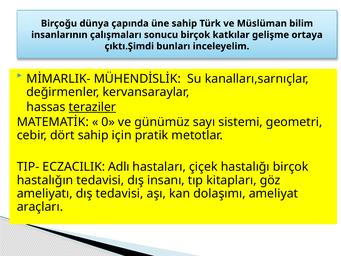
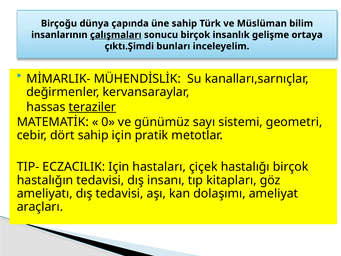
çalışmaları underline: none -> present (116, 35)
katkılar: katkılar -> insanlık (231, 35)
ECZACILIK Adlı: Adlı -> Için (119, 167)
